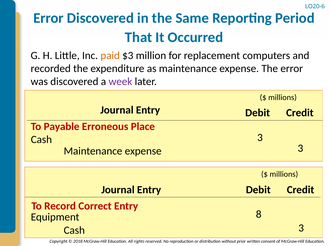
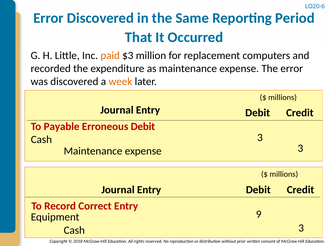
week colour: purple -> orange (120, 82)
Erroneous Place: Place -> Debit (143, 127)
8: 8 -> 9 (259, 215)
